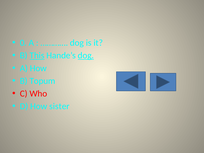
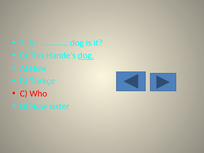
0: 0 -> 2 (23, 43)
This underline: present -> none (37, 55)
Topum: Topum -> Türkçe (42, 81)
